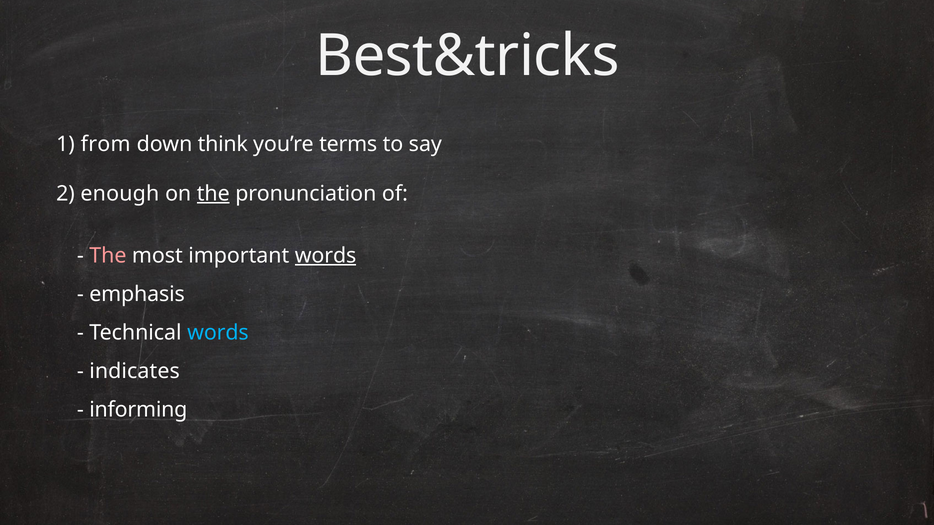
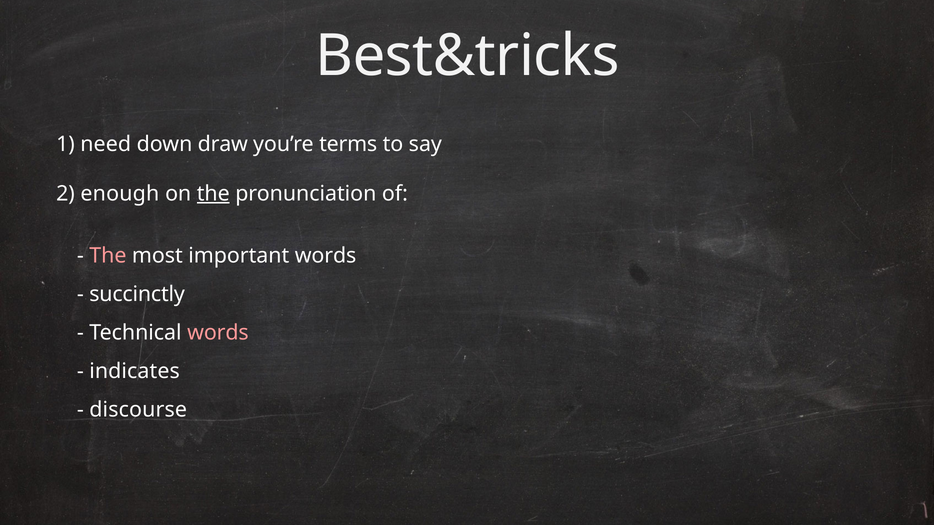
from: from -> need (106, 144)
think: think -> draw (223, 144)
words underline: present -> none (326, 256)
emphasis: emphasis -> succinctly (137, 294)
words colour: light blue -> pink (218, 333)
informing: informing -> discourse (138, 410)
